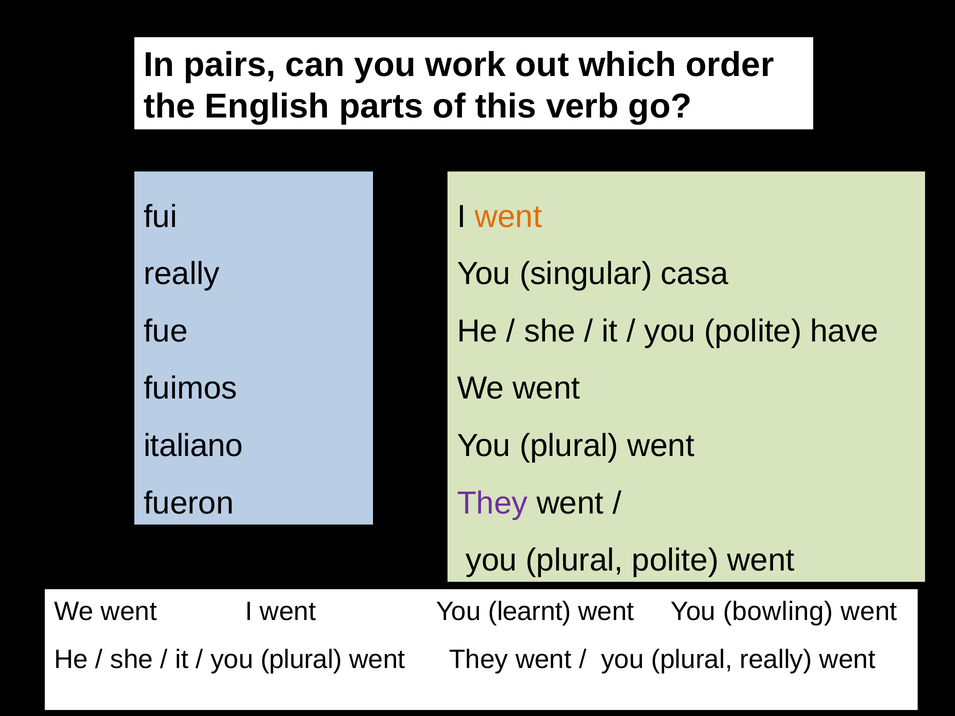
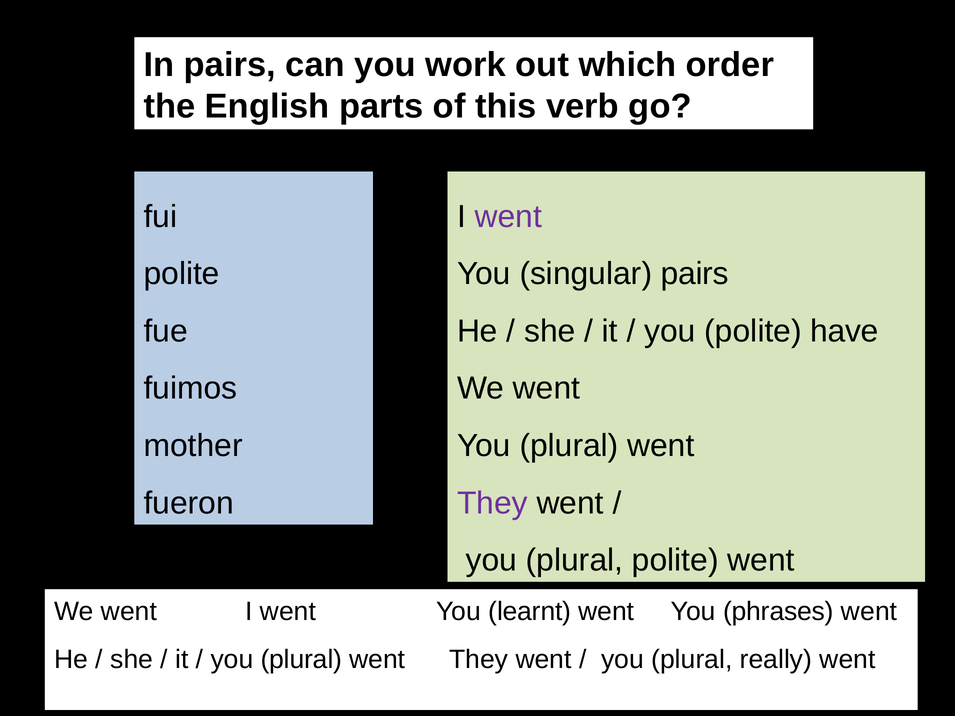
went colour: orange -> purple (508, 217)
really: really -> polite (182, 274)
singular casa: casa -> pairs (695, 274)
italiano: italiano -> mother (193, 446)
bowling: bowling -> phrases (778, 612)
